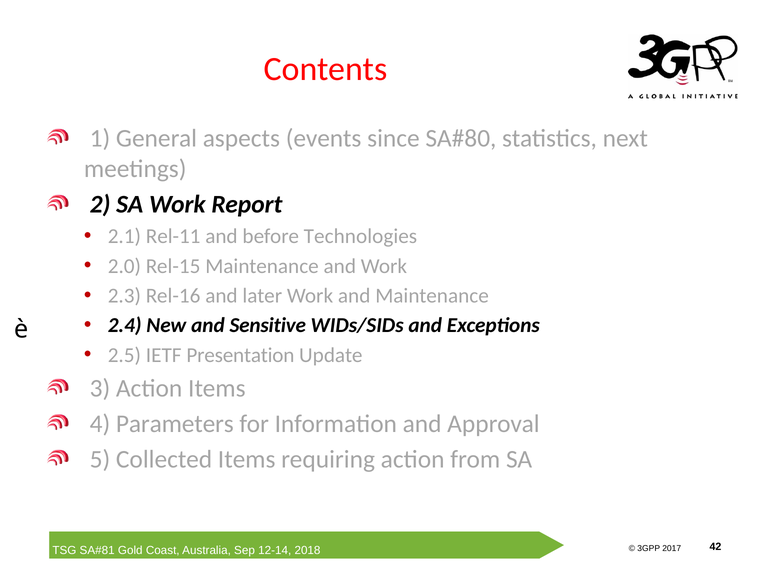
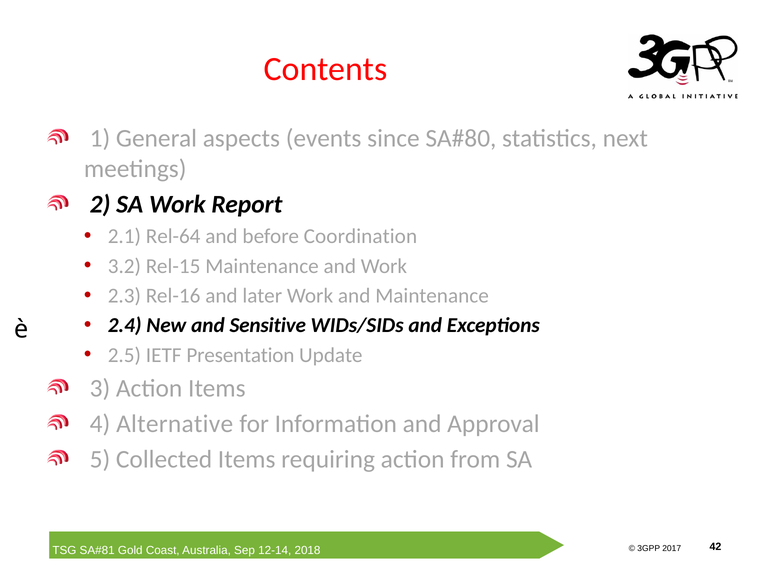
Rel-11: Rel-11 -> Rel-64 (173, 237)
Technologies: Technologies -> Coordination (360, 237)
2.0: 2.0 -> 3.2 (124, 266)
Parameters: Parameters -> Alternative (175, 424)
